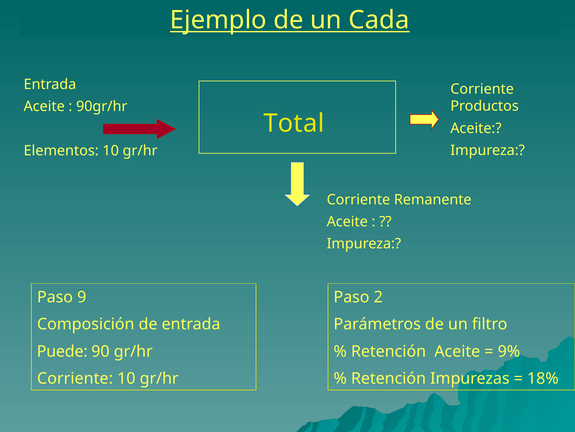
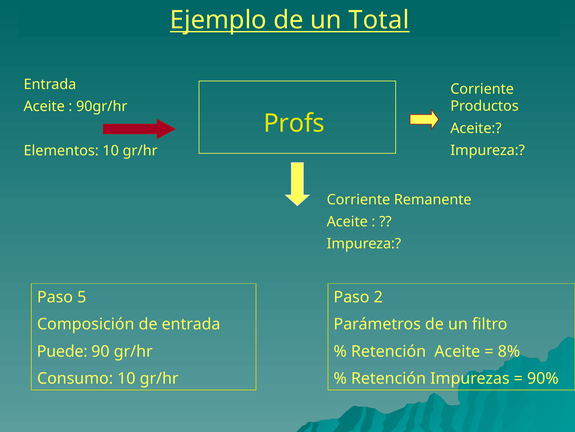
Cada: Cada -> Total (379, 20)
Total: Total -> Profs (294, 123)
9: 9 -> 5 (82, 297)
9%: 9% -> 8% (509, 351)
Corriente: Corriente -> Consumo (75, 378)
18%: 18% -> 90% (543, 378)
